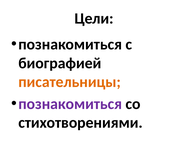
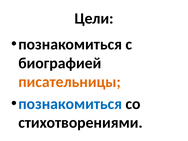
познакомиться colour: purple -> blue (70, 104)
